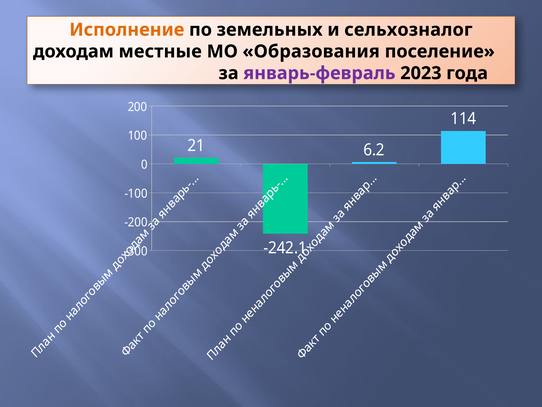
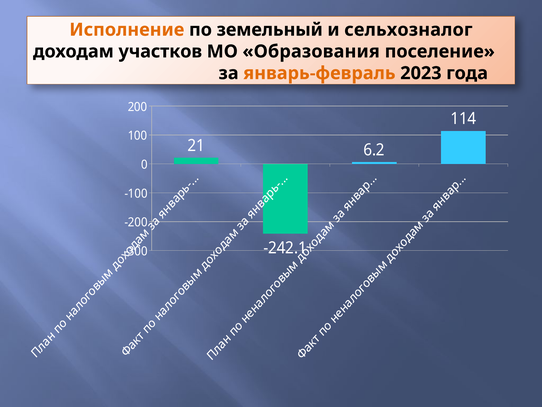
земельных: земельных -> земельный (270, 30)
местные: местные -> участков (160, 51)
январь-февраль colour: purple -> orange (319, 73)
